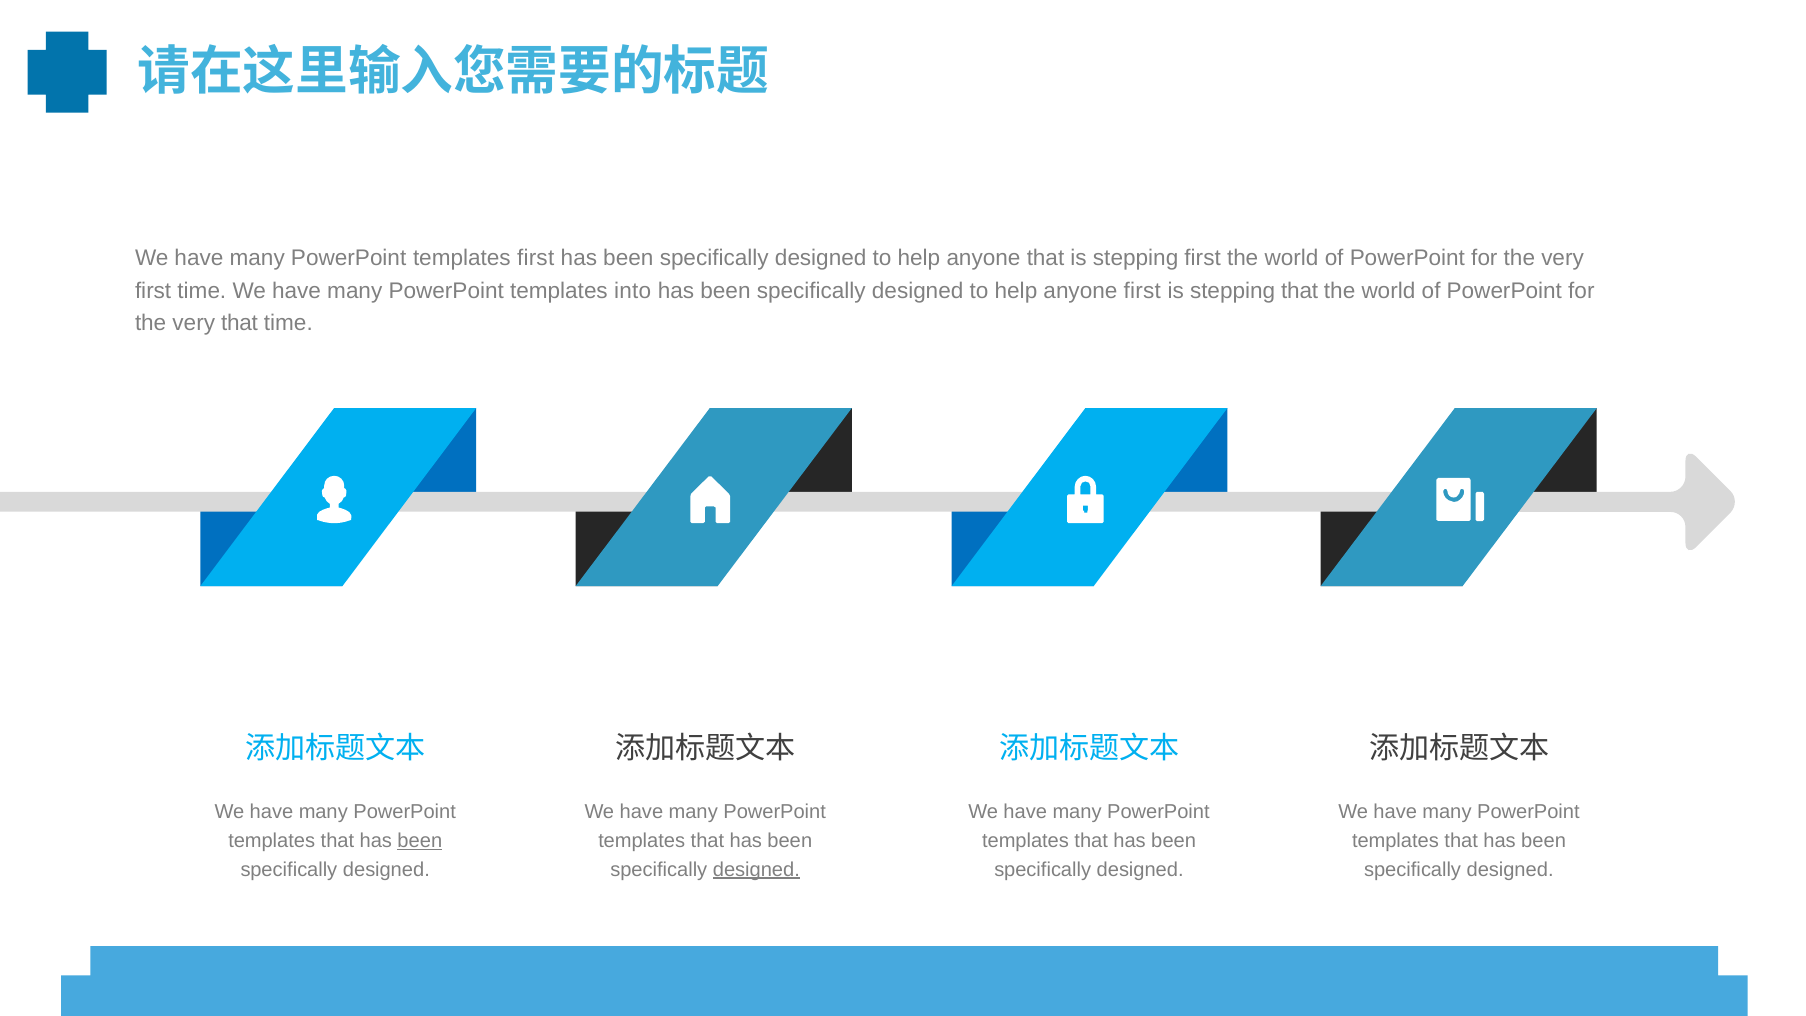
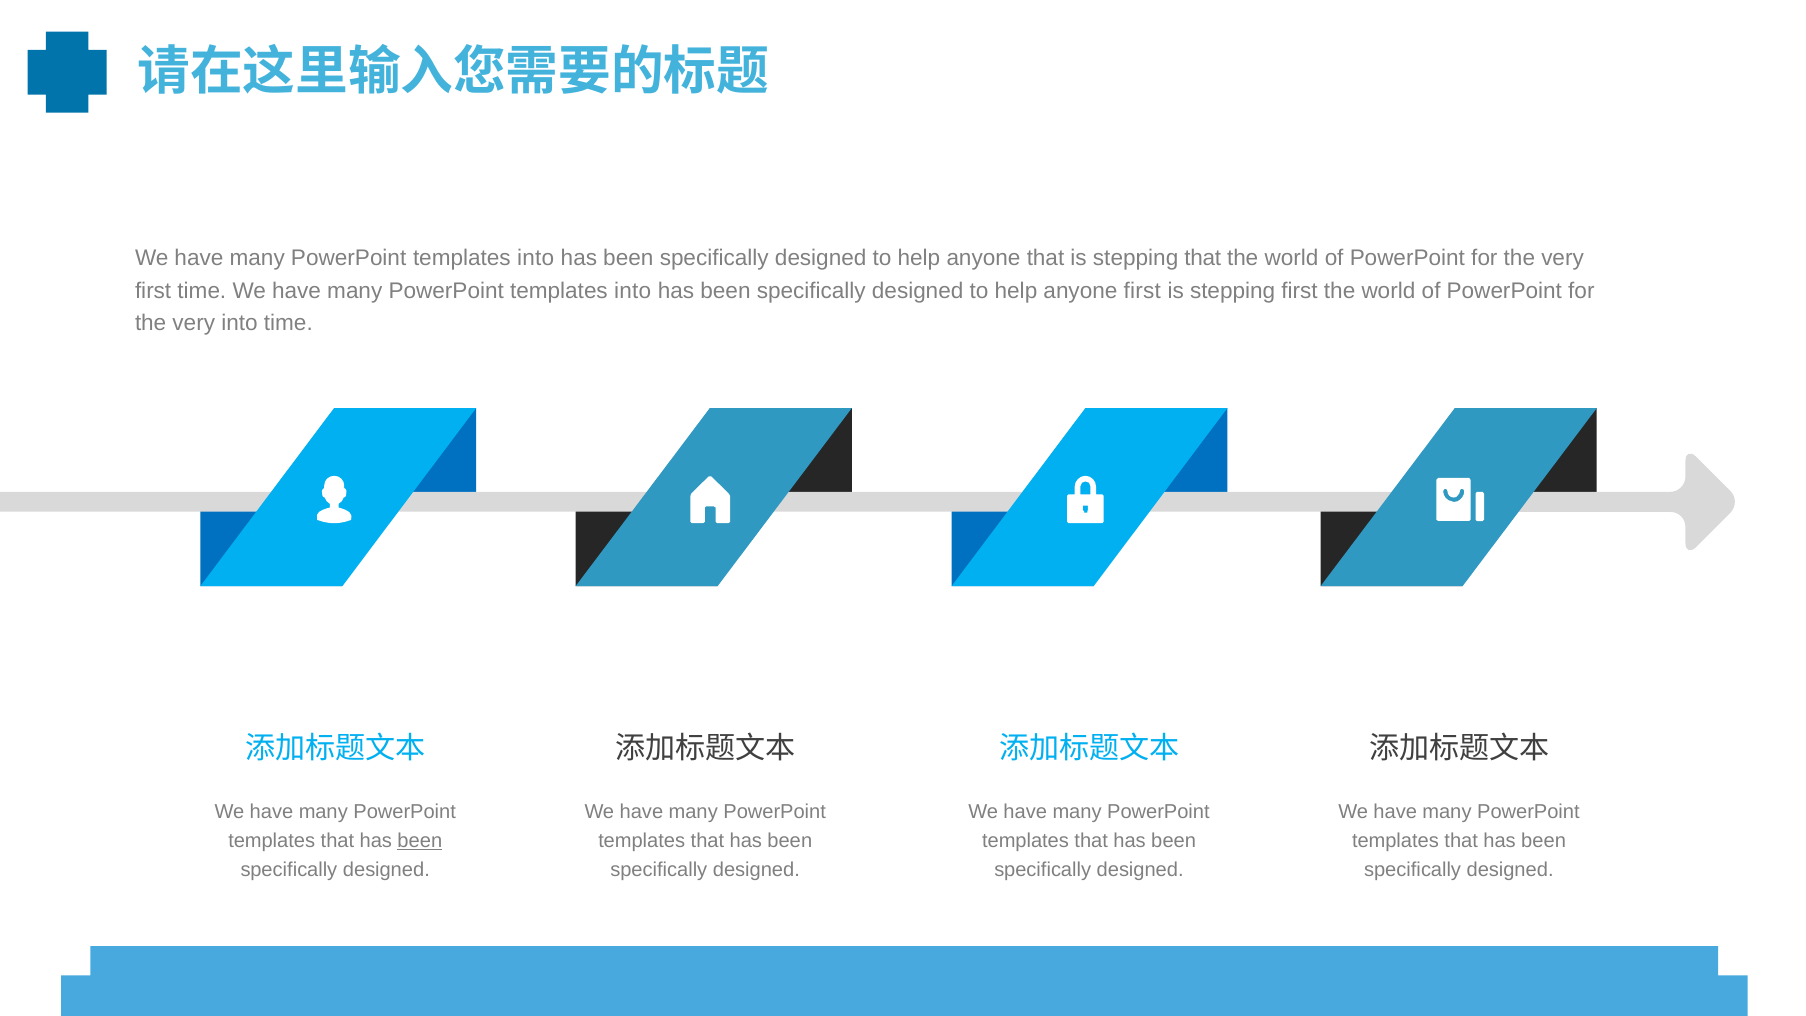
first: first -> into (536, 258)
stepping first: first -> that (1203, 258)
stepping that: that -> first (1300, 291)
very that: that -> into (239, 323)
designed underline: present -> none (756, 869)
